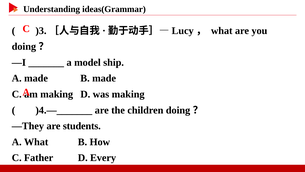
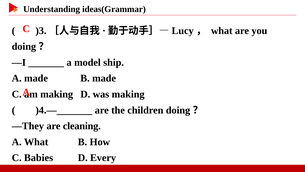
students: students -> cleaning (82, 126)
Father: Father -> Babies (39, 157)
